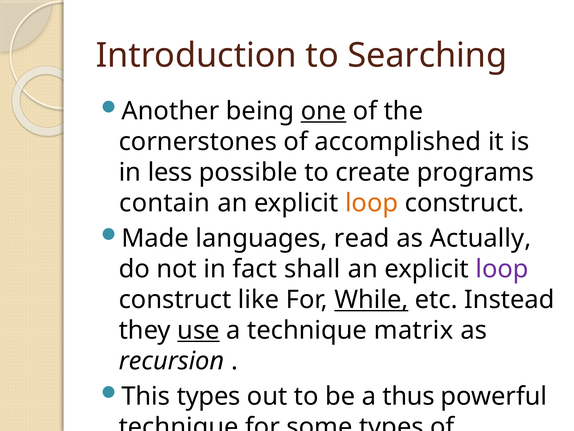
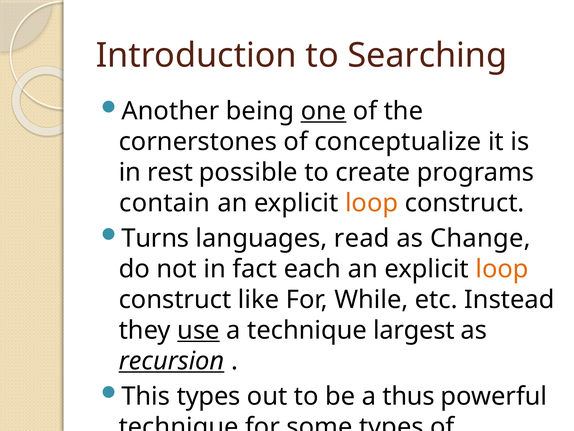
accomplished: accomplished -> conceptualize (398, 141)
less: less -> rest (170, 172)
Made: Made -> Turns (155, 238)
Actually: Actually -> Change (480, 238)
shall: shall -> each (312, 269)
loop colour: purple -> orange (502, 269)
While underline: present -> none (371, 299)
matrix: matrix -> largest (414, 330)
recursion underline: none -> present (172, 361)
